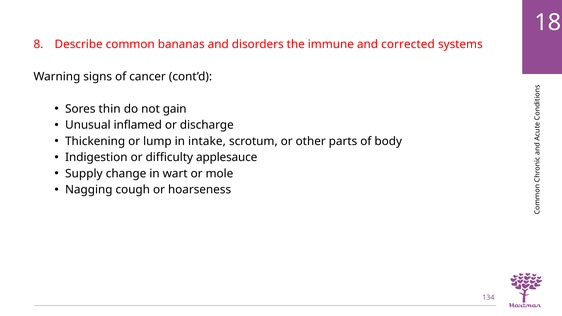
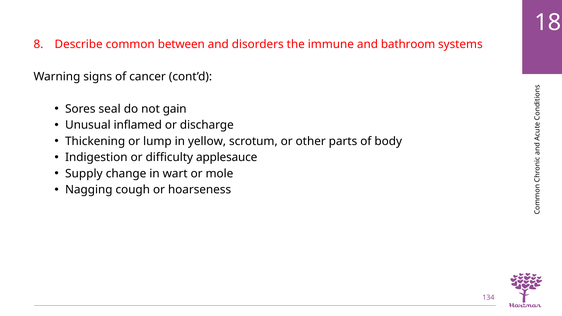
bananas: bananas -> between (181, 44)
corrected: corrected -> bathroom (408, 44)
thin: thin -> seal (110, 109)
intake: intake -> yellow (207, 141)
